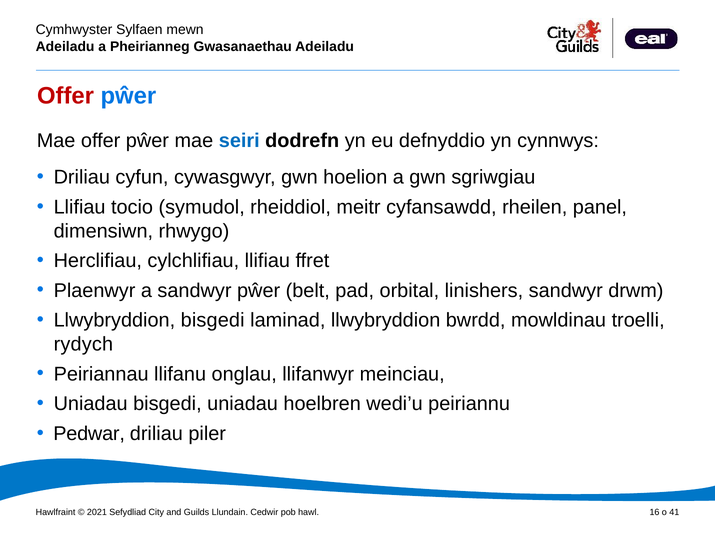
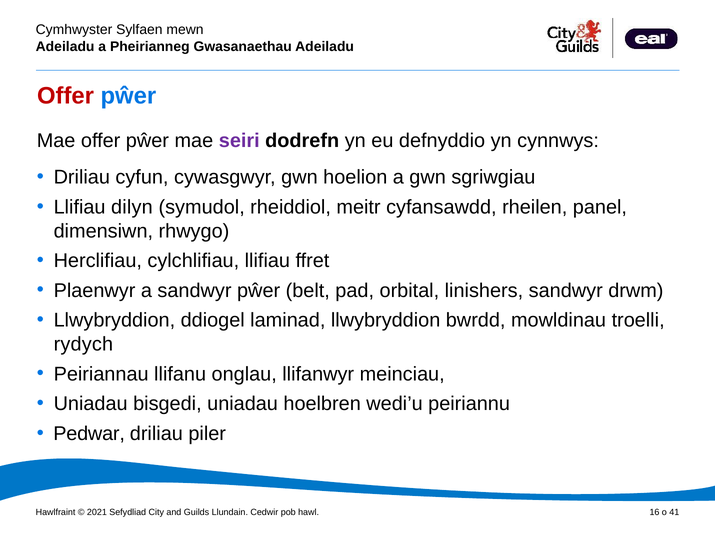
seiri colour: blue -> purple (239, 141)
tocio: tocio -> dilyn (132, 207)
Llwybryddion bisgedi: bisgedi -> ddiogel (213, 321)
